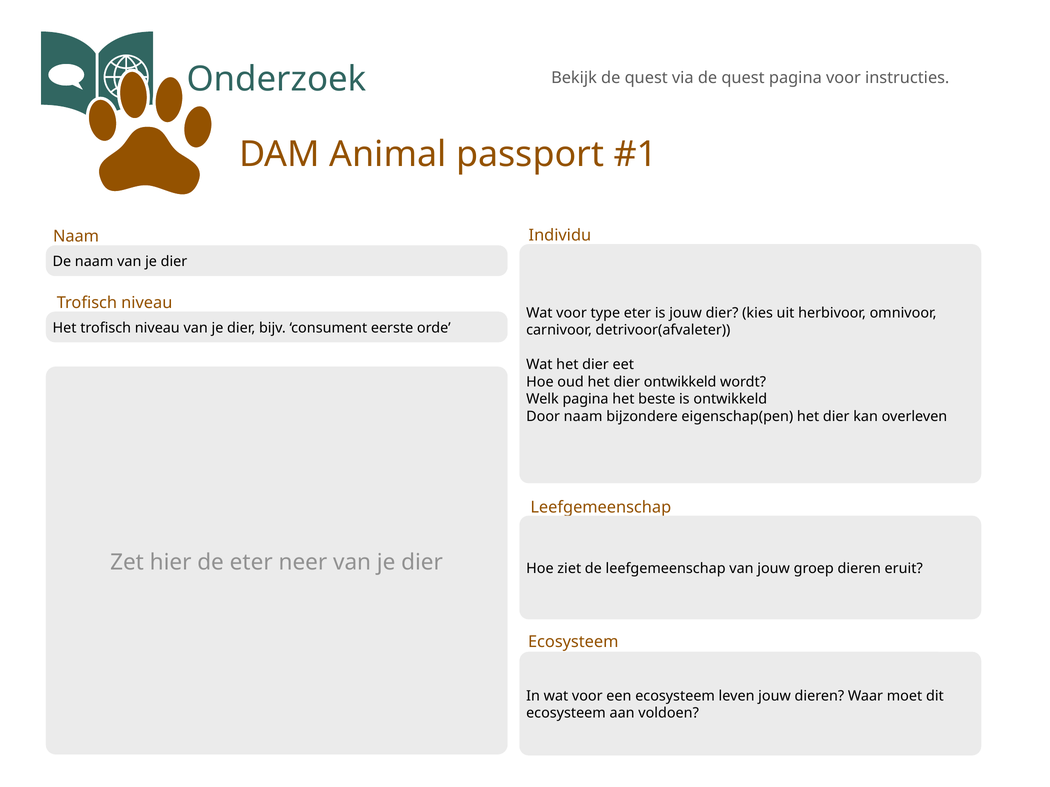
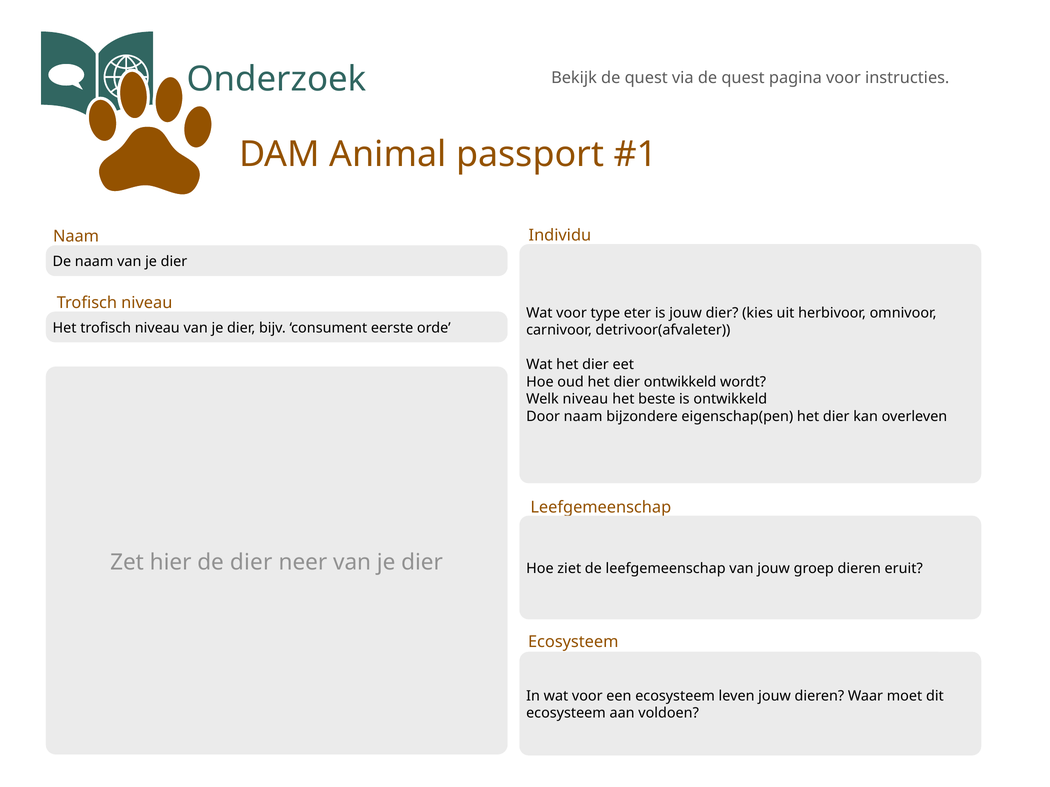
Welk pagina: pagina -> niveau (585, 399)
de eter: eter -> dier (251, 562)
